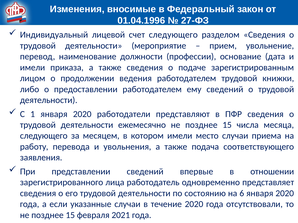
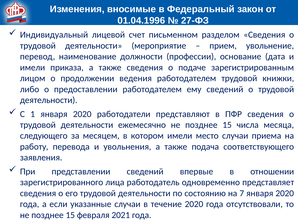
счет следующего: следующего -> письменном (173, 35)
6: 6 -> 7 (242, 194)
